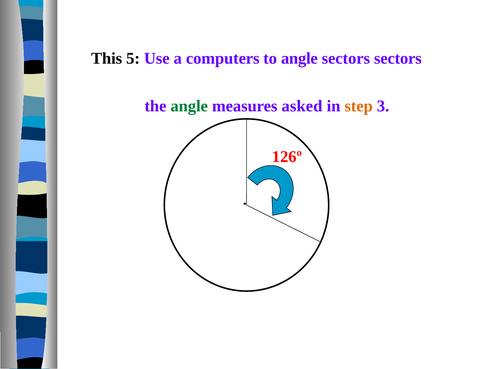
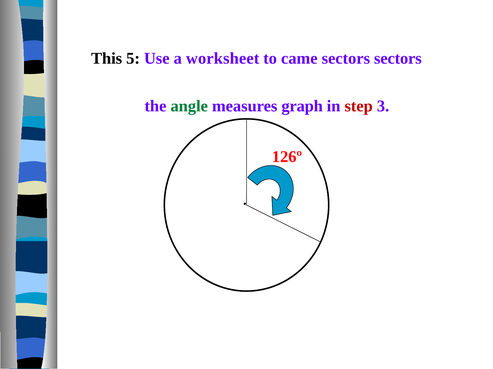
computers: computers -> worksheet (223, 59)
to angle: angle -> came (299, 59)
asked: asked -> graph (302, 106)
step colour: orange -> red (359, 106)
